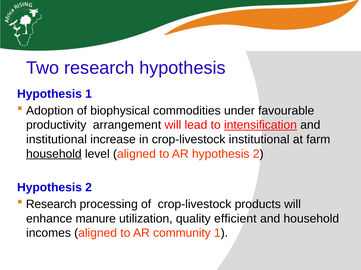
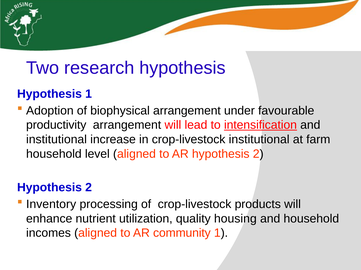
biophysical commodities: commodities -> arrangement (187, 111)
household underline: present -> none (54, 154)
Research: Research -> Inventory (51, 205)
manure: manure -> nutrient (96, 219)
efficient: efficient -> housing (235, 219)
